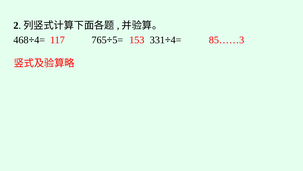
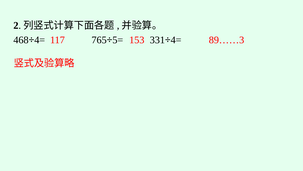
85……3: 85……3 -> 89……3 (227, 40)
